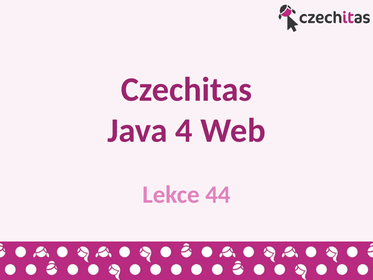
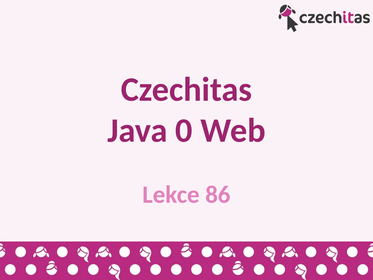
4: 4 -> 0 (184, 130)
44: 44 -> 86 (218, 194)
